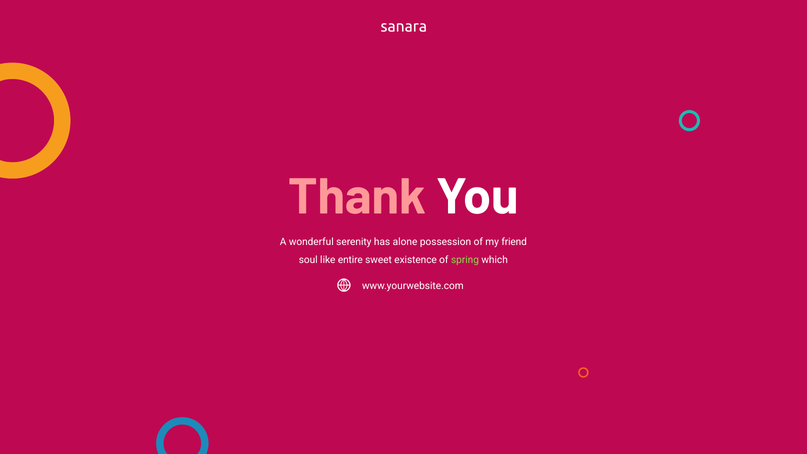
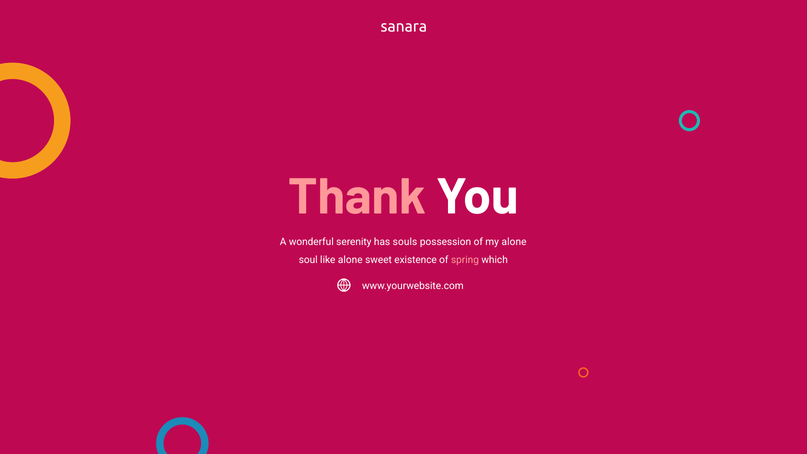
alone: alone -> souls (405, 242)
my friend: friend -> alone (514, 242)
like entire: entire -> alone (350, 260)
spring colour: light green -> pink (465, 260)
